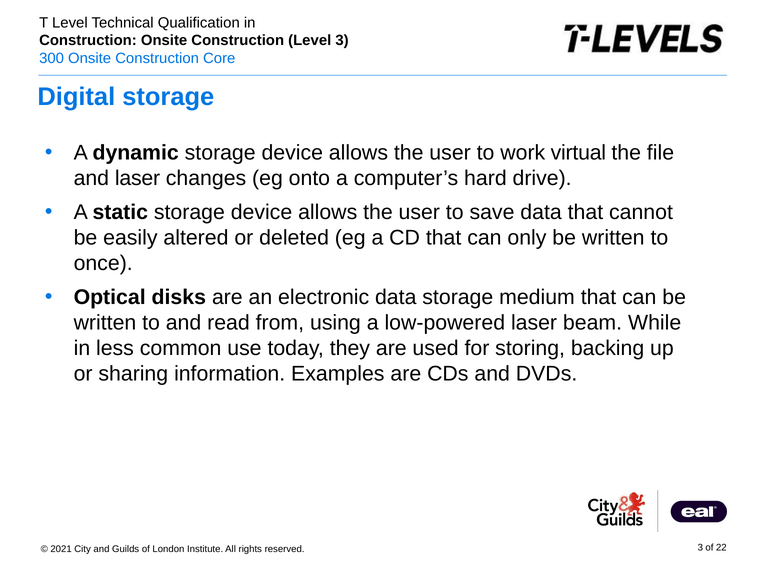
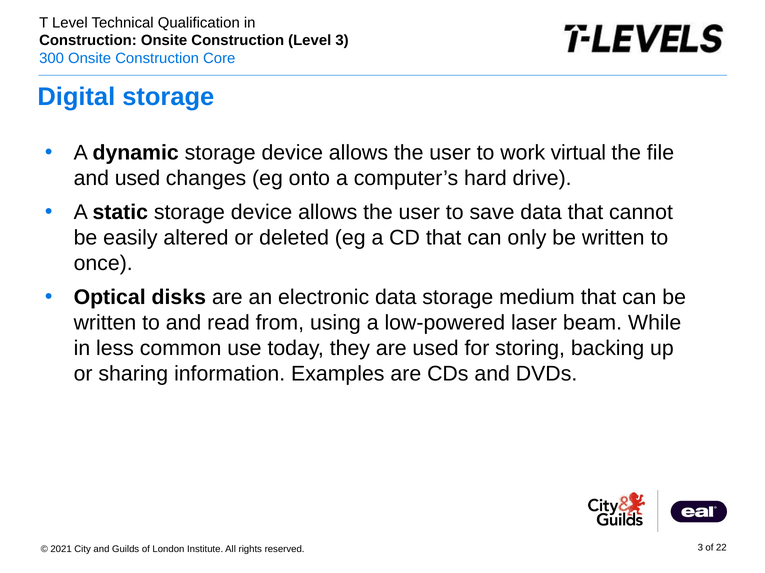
and laser: laser -> used (138, 179)
